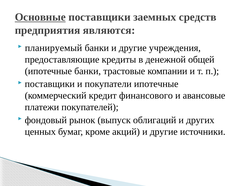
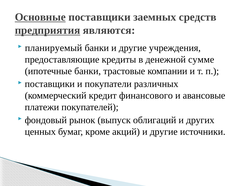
предприятия underline: none -> present (48, 30)
общей: общей -> сумме (201, 59)
покупатели ипотечные: ипотечные -> различных (156, 84)
